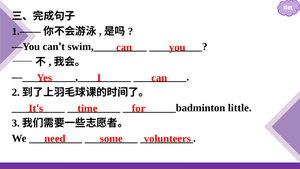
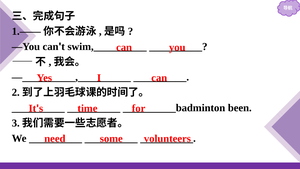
little: little -> been (240, 108)
